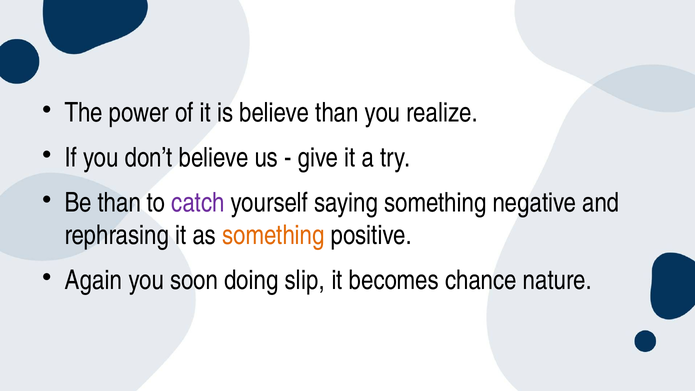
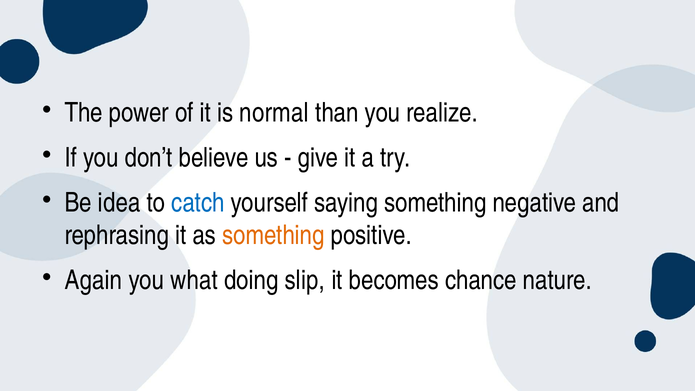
is believe: believe -> normal (274, 113)
Be than: than -> idea (119, 203)
catch colour: purple -> blue (198, 203)
soon: soon -> what (194, 280)
